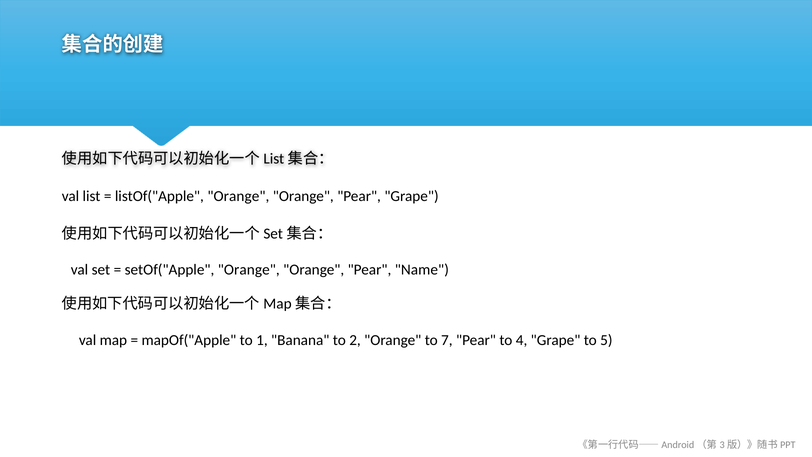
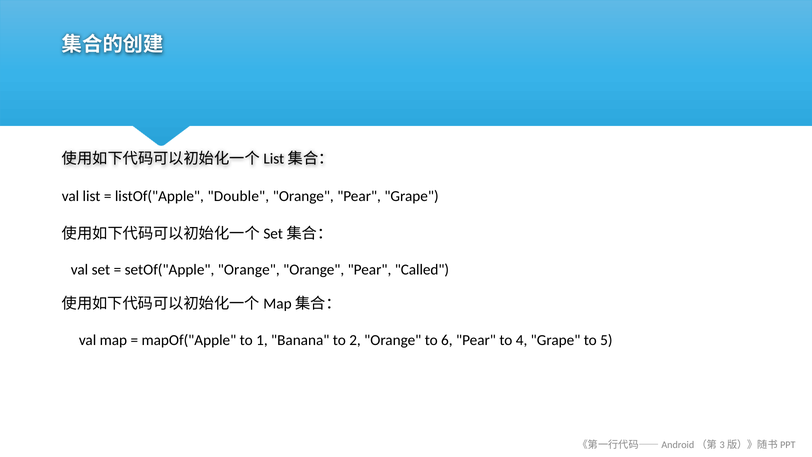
listOf("Apple Orange: Orange -> Double (238, 196)
Name: Name -> Called (422, 270)
7: 7 -> 6 (447, 340)
